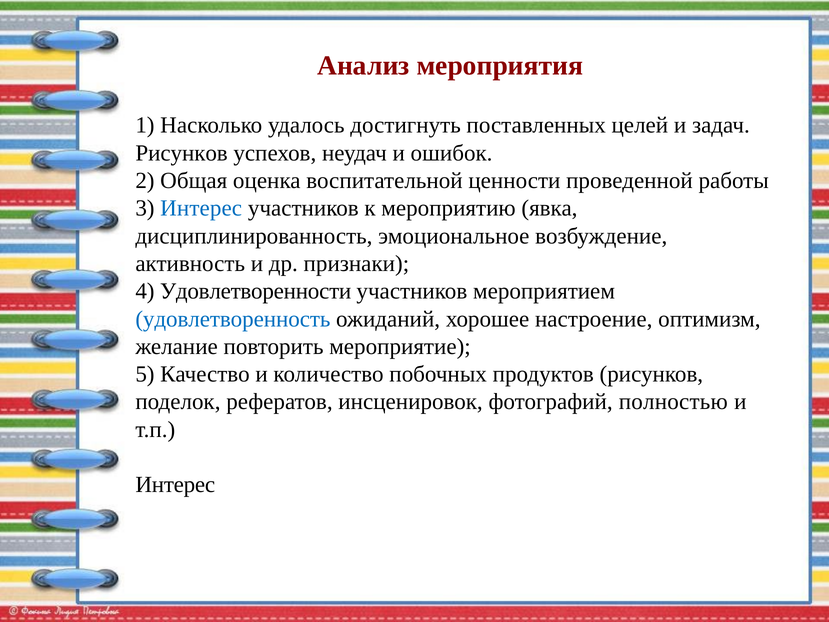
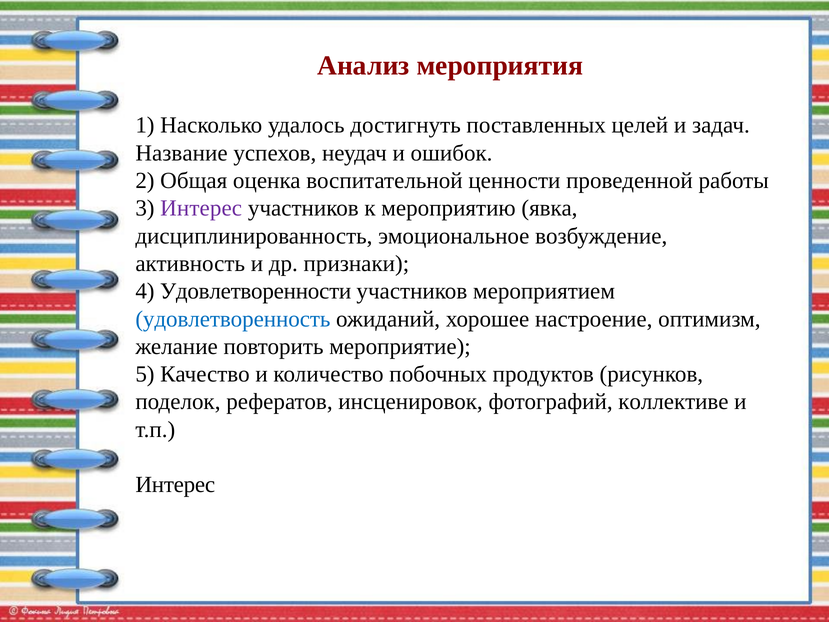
Рисунков: Рисунков -> Название (182, 153)
Интерес colour: blue -> purple (201, 208)
полностью: полностью -> коллективе (673, 402)
